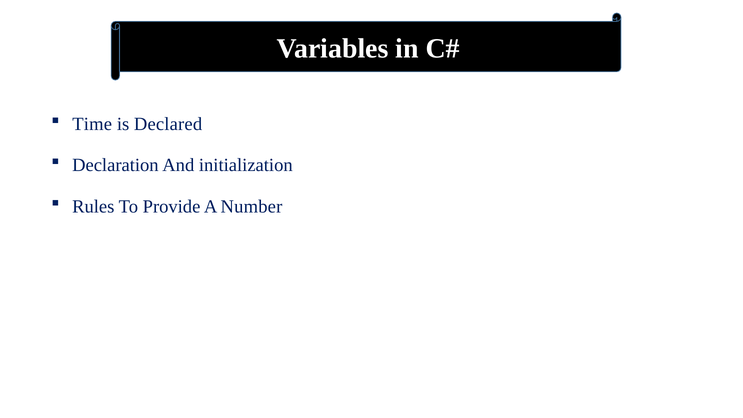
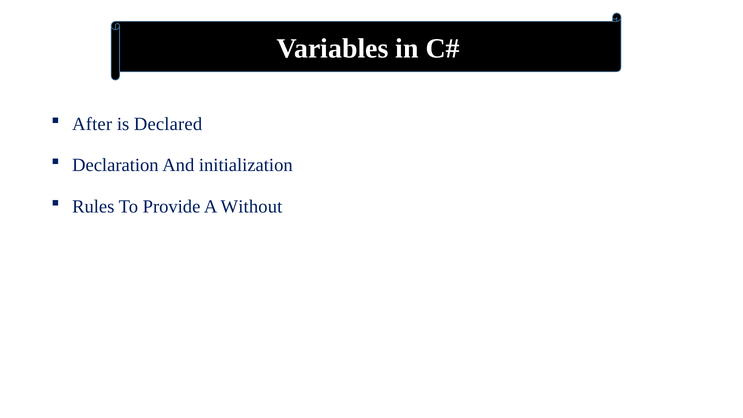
Time: Time -> After (92, 124)
Number: Number -> Without (251, 206)
